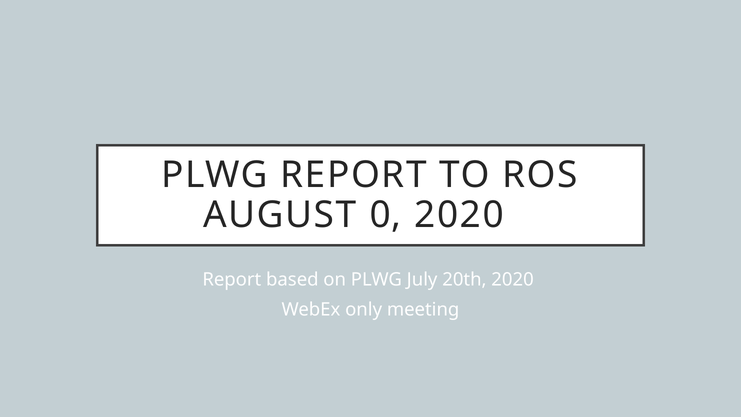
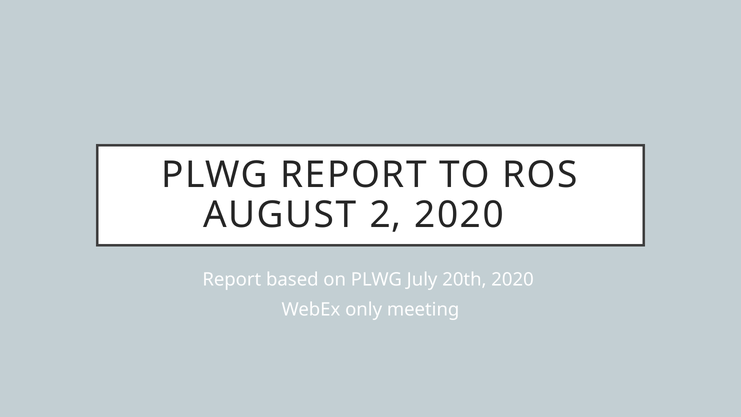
0: 0 -> 2 (385, 215)
